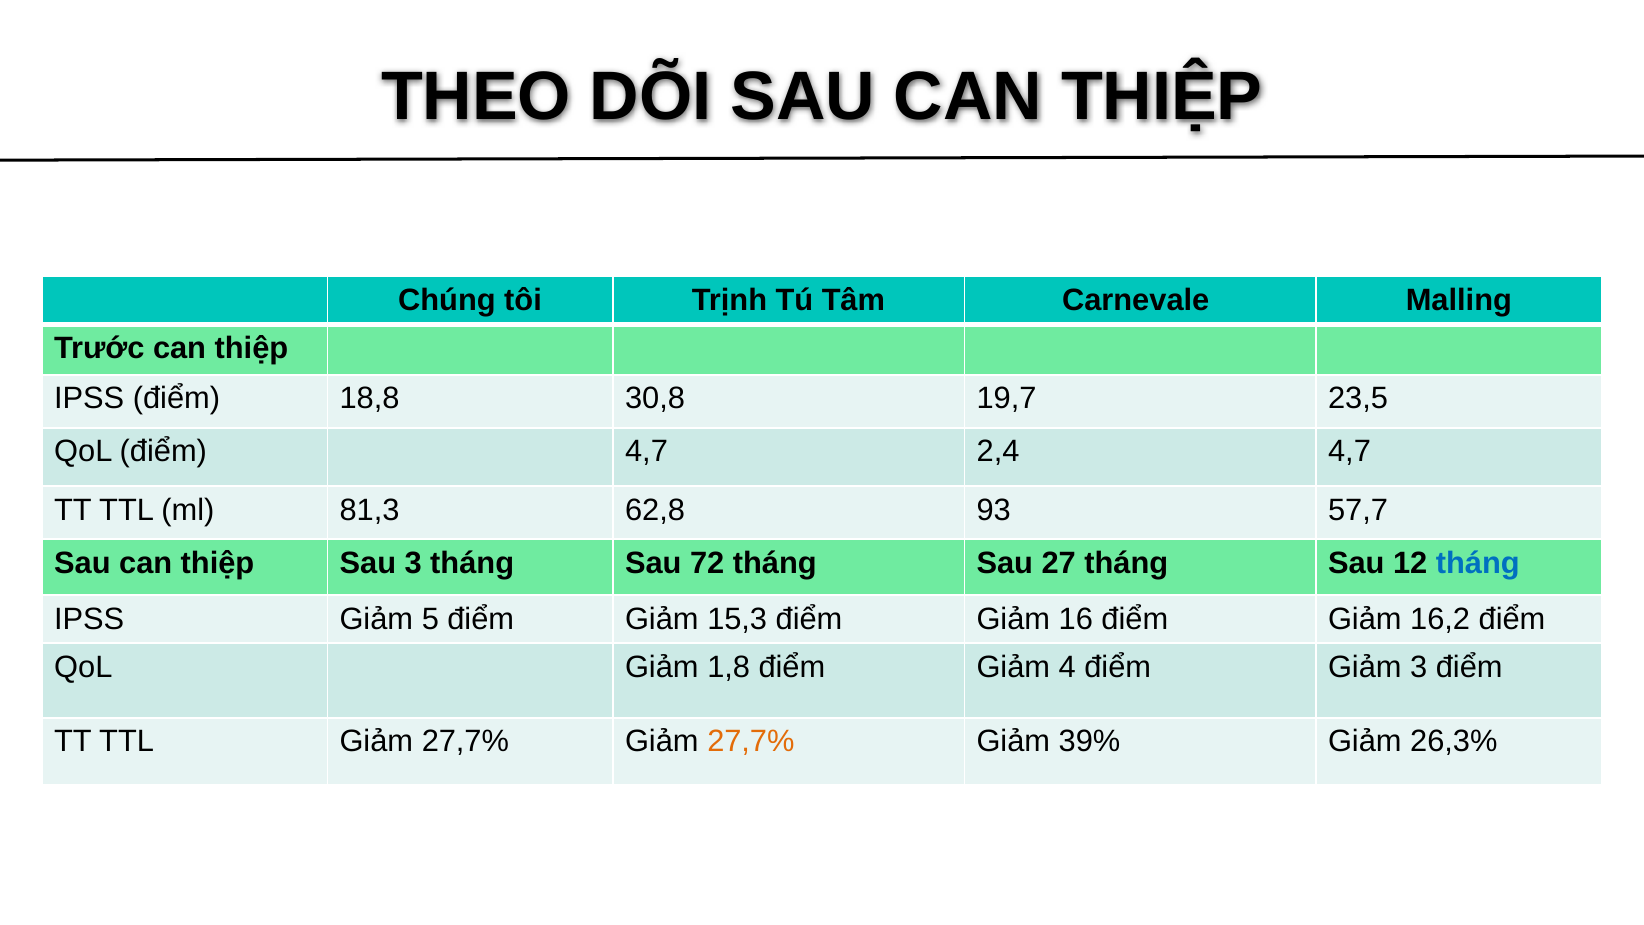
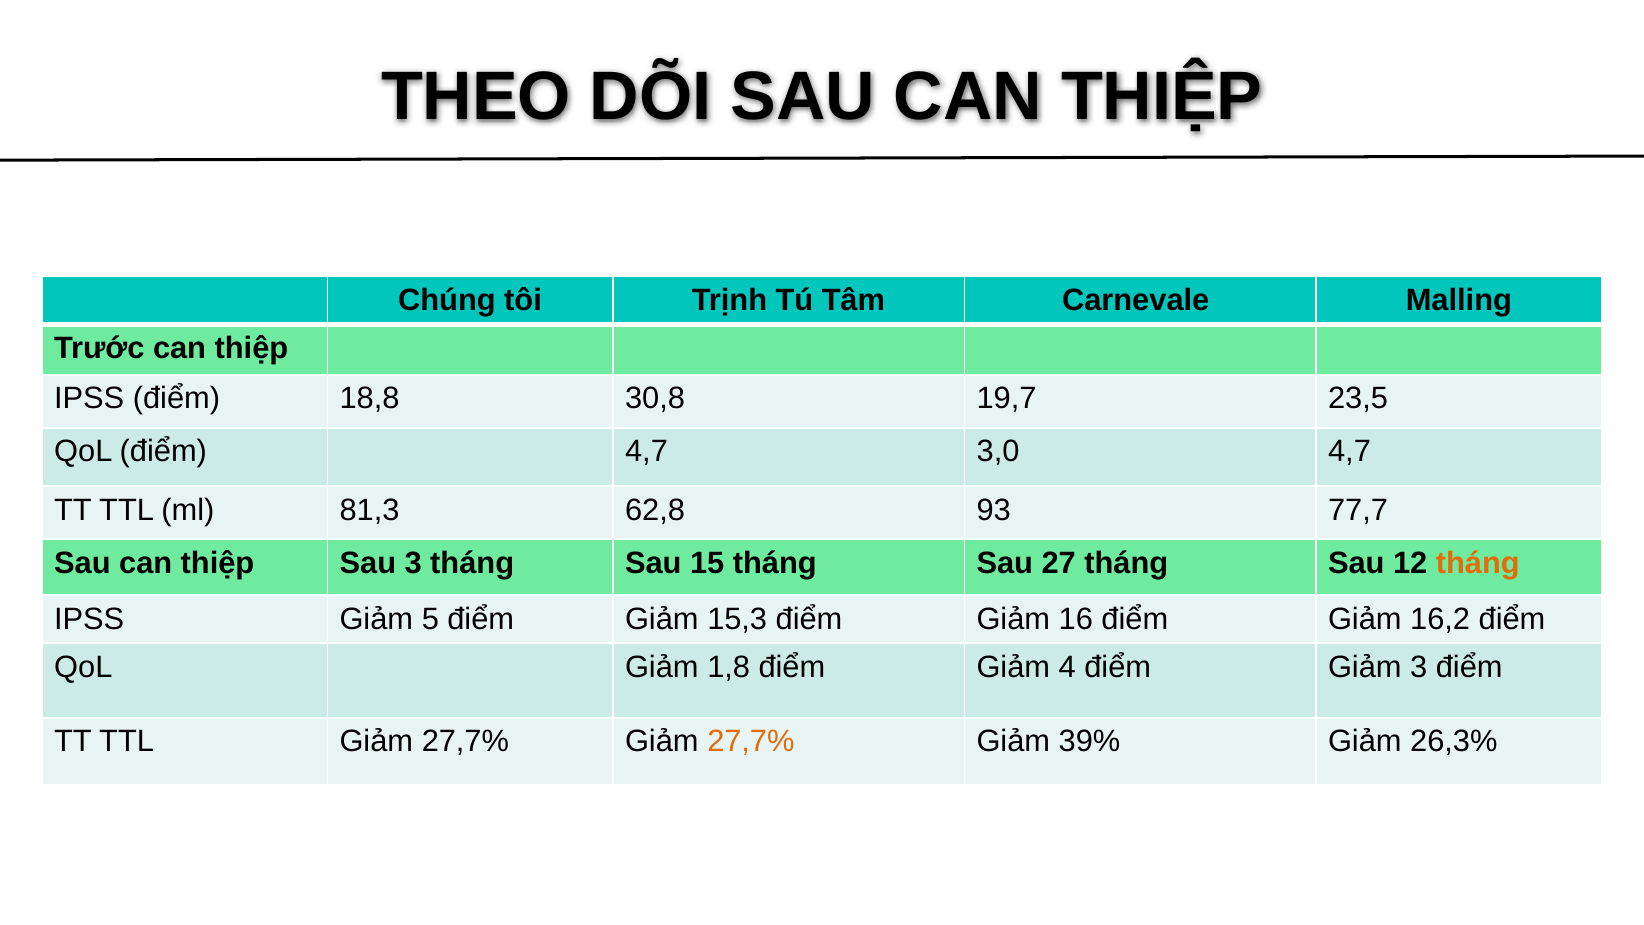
2,4: 2,4 -> 3,0 (998, 452)
57,7: 57,7 -> 77,7 (1358, 510)
72: 72 -> 15 (707, 563)
tháng colour: blue -> orange (1478, 563)
